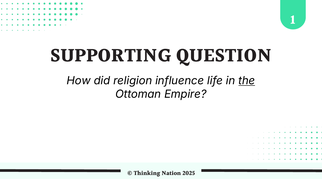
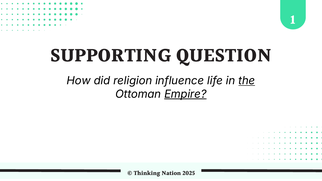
Empire underline: none -> present (185, 94)
